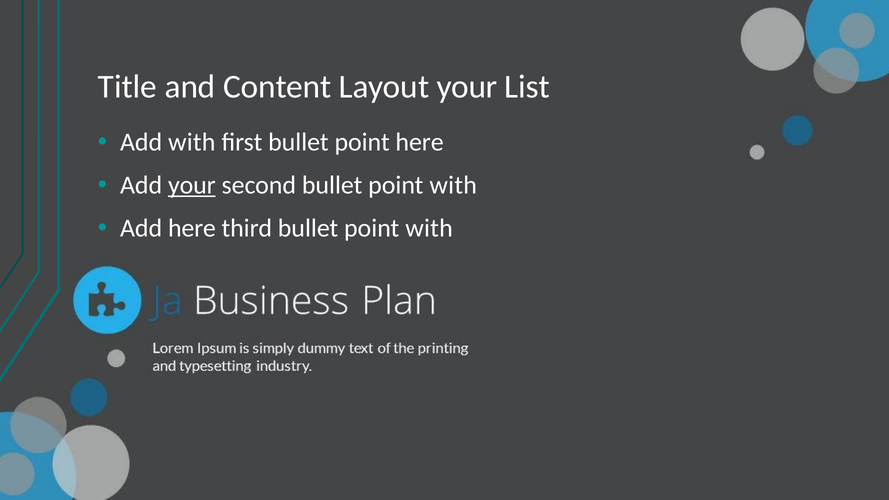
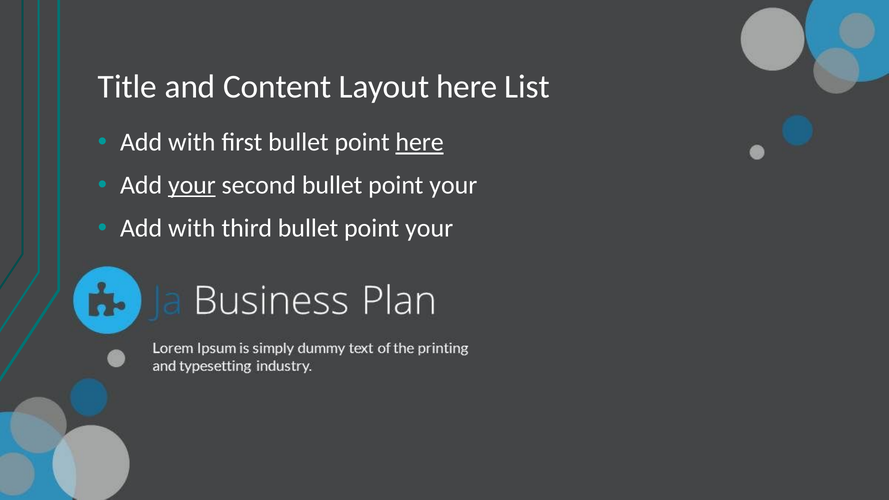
Layout your: your -> here (467, 87)
here underline: none -> present (420, 142)
second bullet point with: with -> your (453, 185)
here: here -> with (192, 228)
third bullet point with: with -> your (429, 228)
